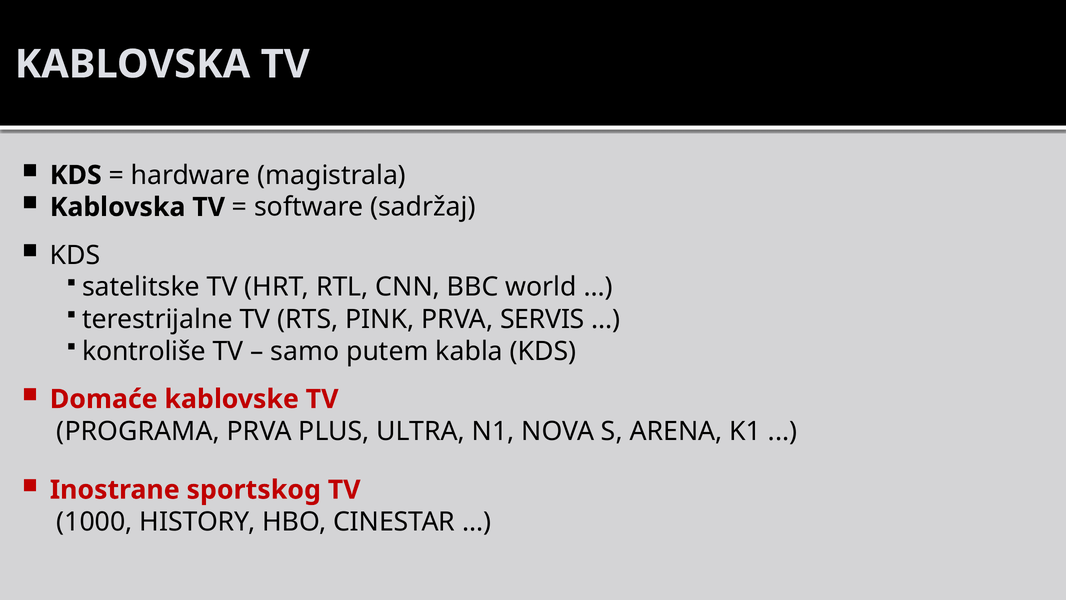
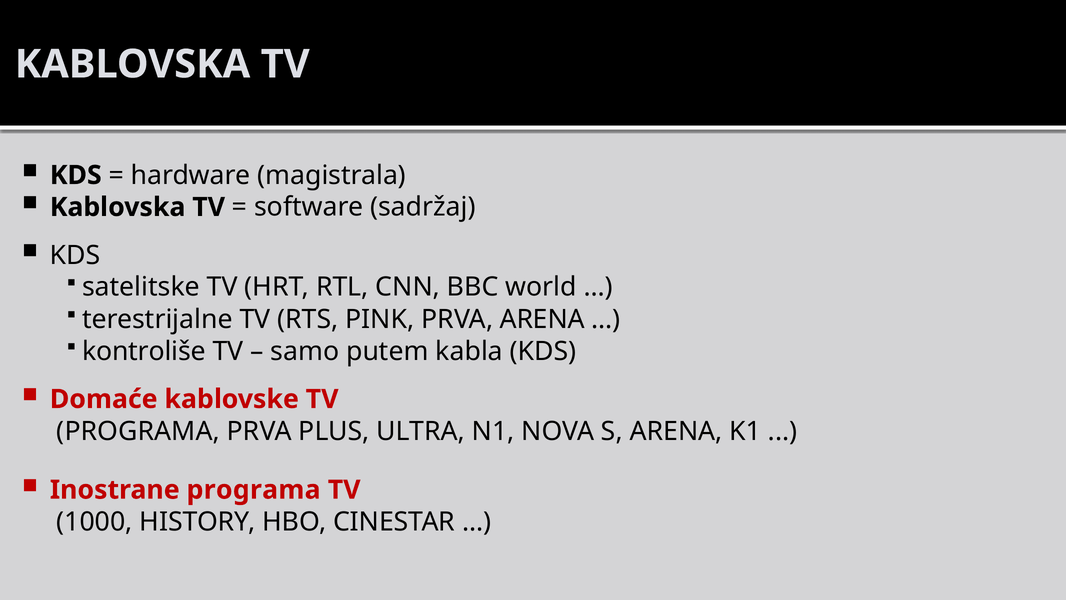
PRVA SERVIS: SERVIS -> ARENA (542, 319)
Inostrane sportskog: sportskog -> programa (254, 490)
